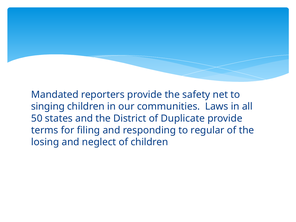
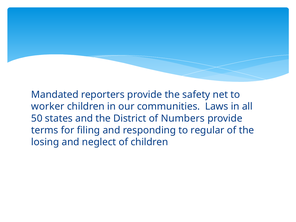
singing: singing -> worker (48, 107)
Duplicate: Duplicate -> Numbers (183, 118)
